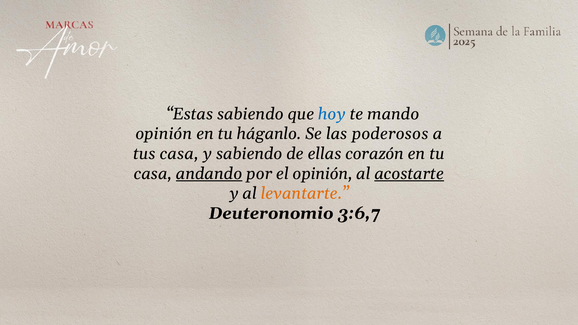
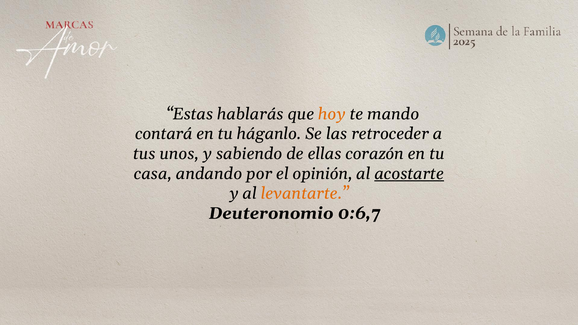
Estas sabiendo: sabiendo -> hablarás (250, 114)
hoy colour: blue -> orange (332, 114)
opinión: opinión -> contará (164, 134)
poderosos: poderosos -> retroceder (390, 134)
tus casa: casa -> unos (179, 154)
andando underline: present -> none (209, 174)
3:6,7: 3:6,7 -> 0:6,7 (359, 213)
